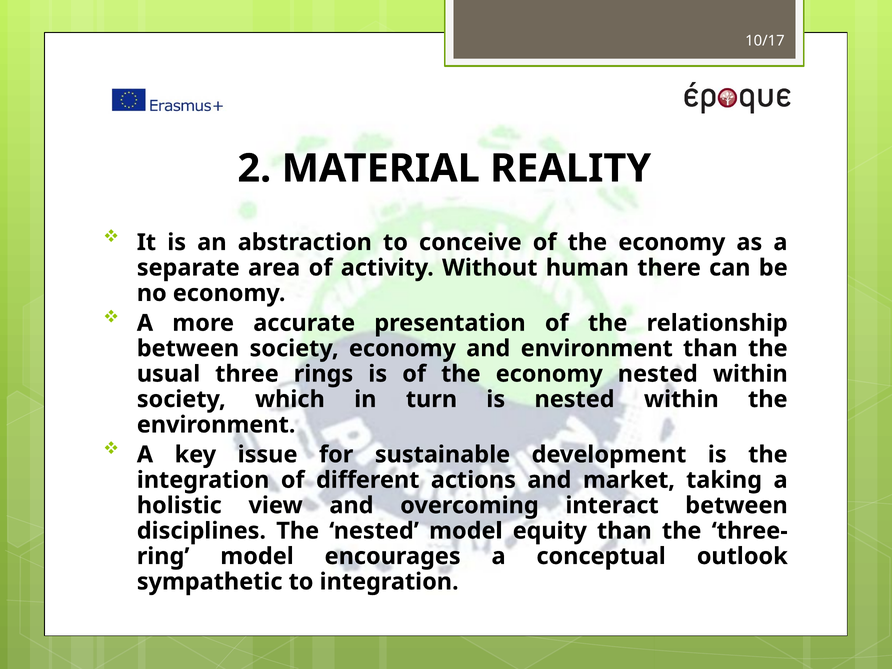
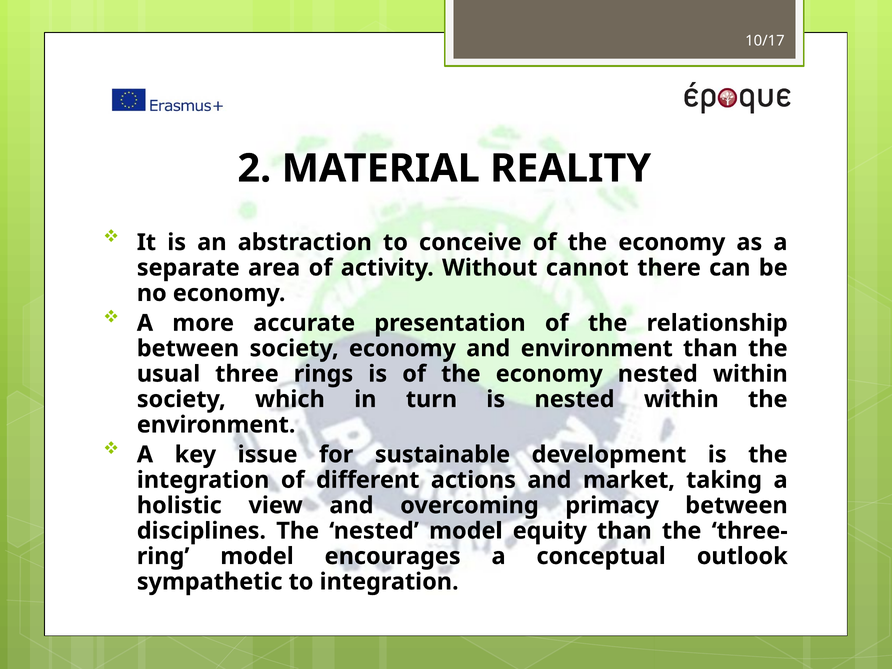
human: human -> cannot (587, 268)
interact: interact -> primacy (612, 505)
